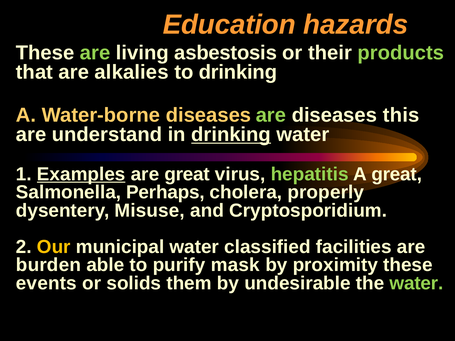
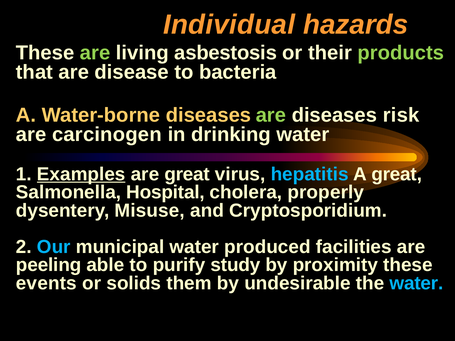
Education: Education -> Individual (229, 25)
alkalies: alkalies -> disease (132, 72)
to drinking: drinking -> bacteria (238, 72)
this: this -> risk (401, 115)
understand: understand -> carcinogen (107, 135)
drinking underline: present -> none (231, 135)
hepatitis colour: light green -> light blue (310, 174)
Perhaps: Perhaps -> Hospital (165, 192)
Our colour: yellow -> light blue (54, 247)
classified: classified -> produced (267, 247)
burden: burden -> peeling (49, 265)
mask: mask -> study (235, 265)
water colour: light green -> light blue (416, 283)
